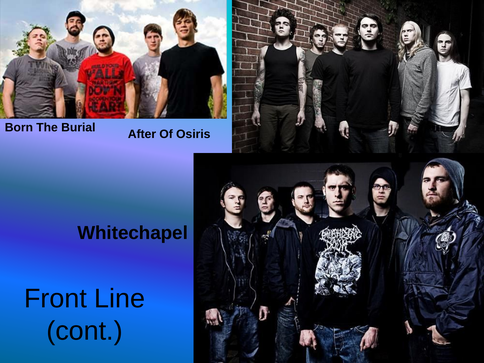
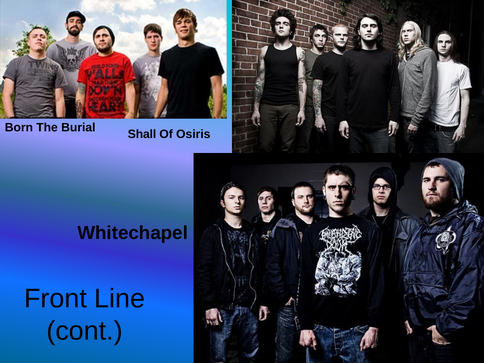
After: After -> Shall (142, 134)
